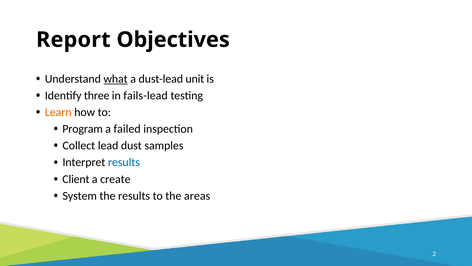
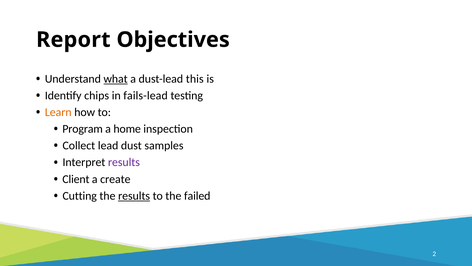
unit: unit -> this (195, 79)
three: three -> chips (97, 95)
failed: failed -> home (127, 129)
results colour: blue -> purple (124, 162)
System: System -> Cutting (80, 195)
results underline: none -> present (134, 195)
areas: areas -> failed (197, 195)
